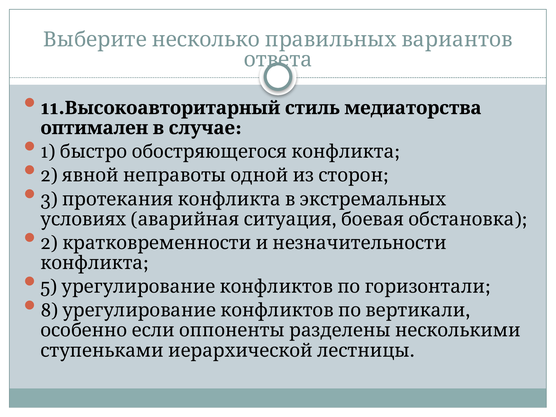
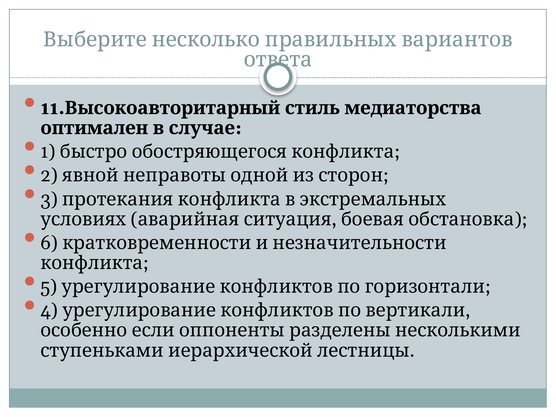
2: 2 -> 6 (49, 243)
8: 8 -> 4 (49, 311)
